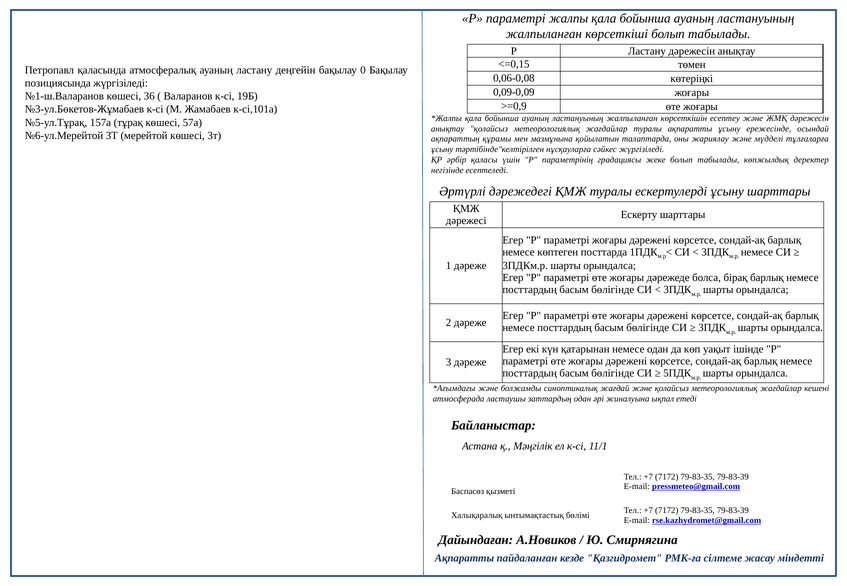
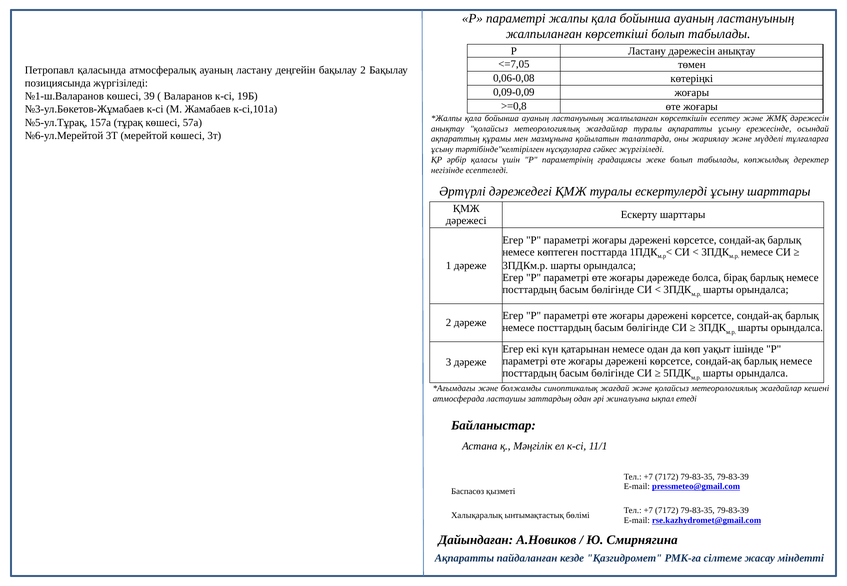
<=0,15: <=0,15 -> <=7,05 (514, 64)
бақылау 0: 0 -> 2 (363, 70)
36: 36 -> 39 (149, 96)
>=0,9: >=0,9 -> >=0,8 (514, 106)
